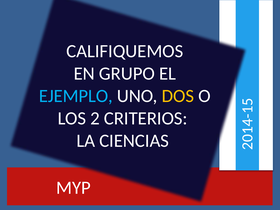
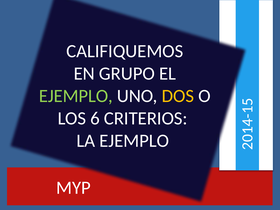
EJEMPLO colour: light blue -> light green (76, 96)
LOS 2: 2 -> 6 (95, 118)
LA CIENCIAS: CIENCIAS -> EJEMPLO (134, 141)
